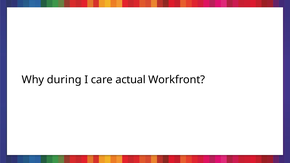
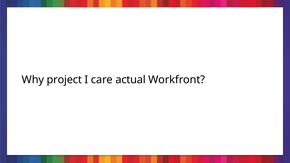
during: during -> project (64, 80)
